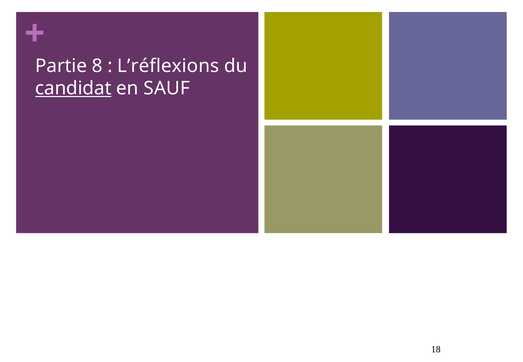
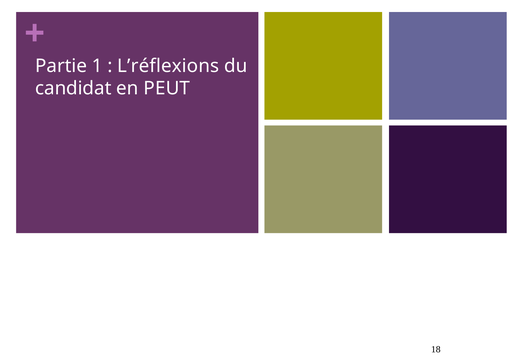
8: 8 -> 1 (97, 66)
candidat underline: present -> none (73, 88)
SAUF: SAUF -> PEUT (167, 88)
